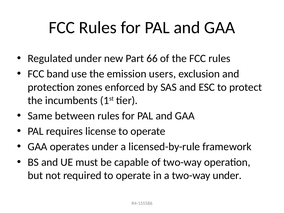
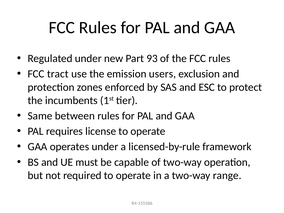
66: 66 -> 93 (152, 58)
band: band -> tract (58, 74)
two-way under: under -> range (227, 175)
